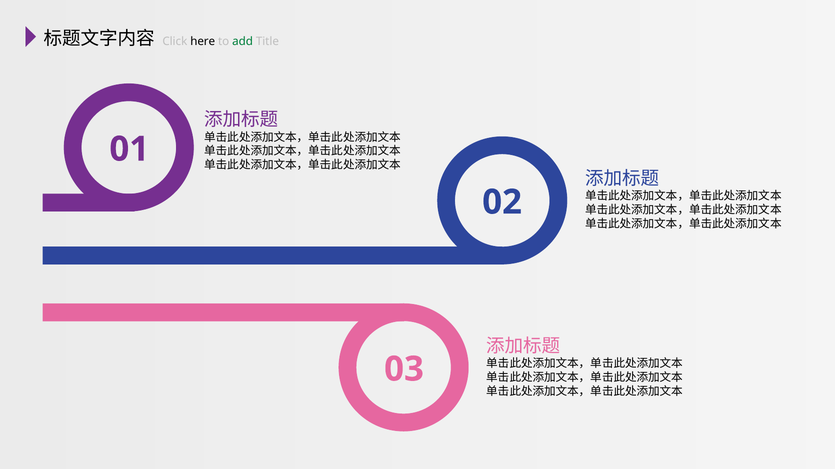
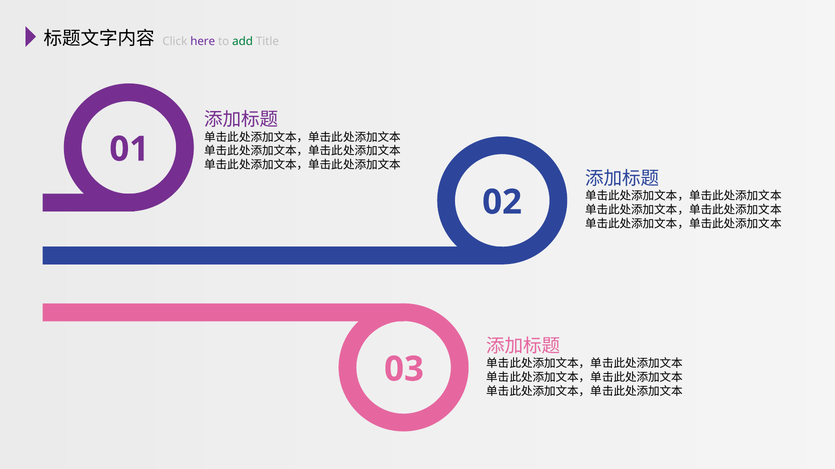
here colour: black -> purple (203, 42)
